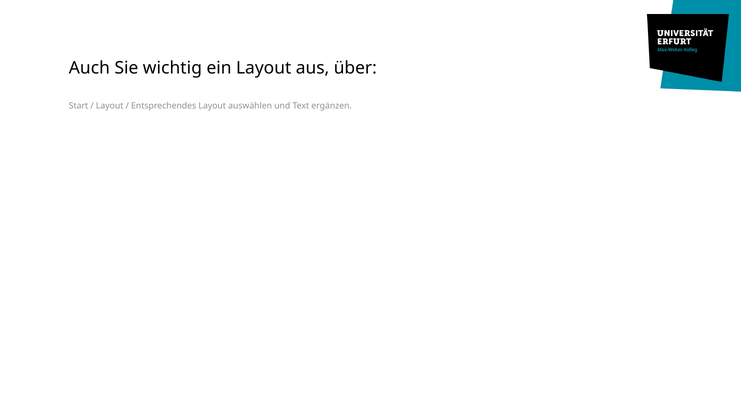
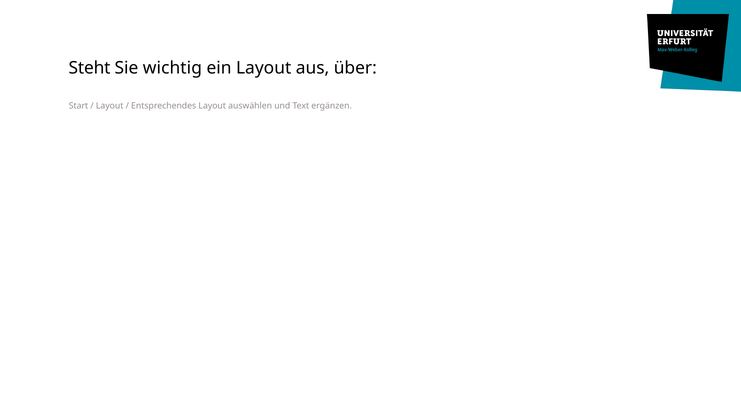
Auch: Auch -> Steht (90, 68)
